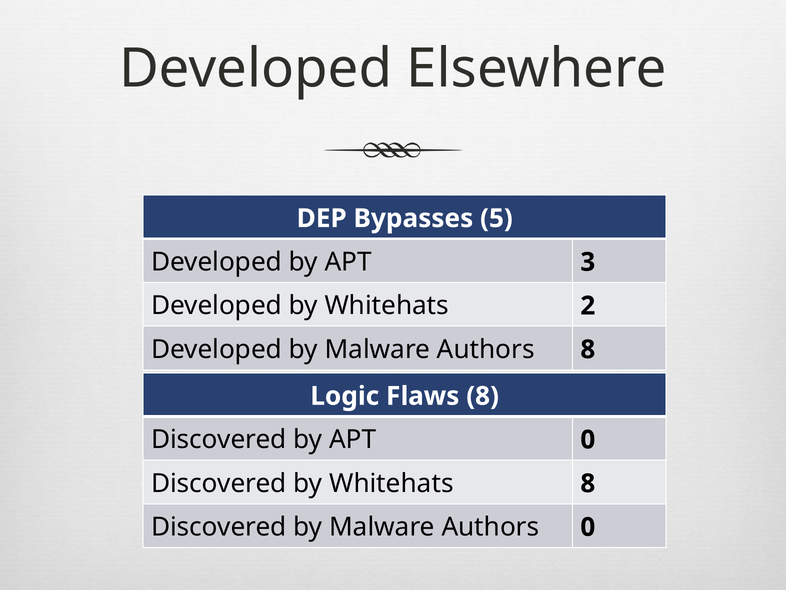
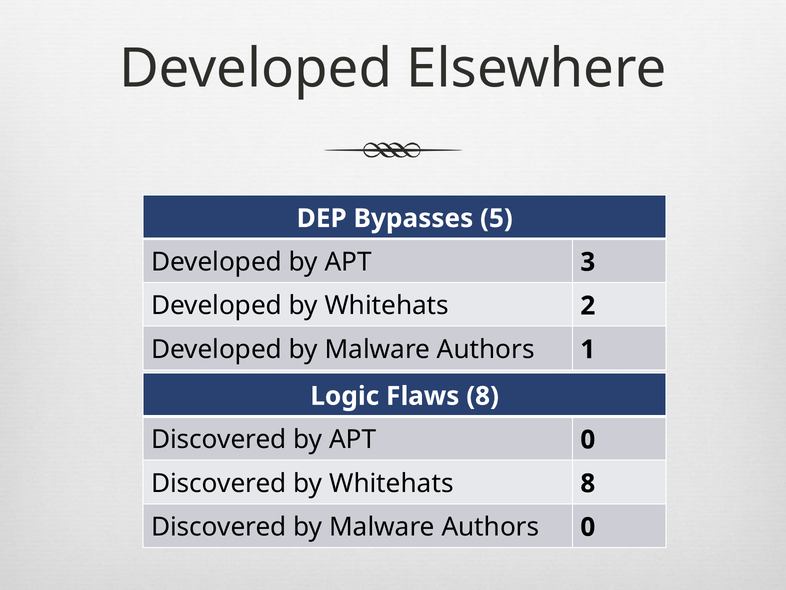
Authors 8: 8 -> 1 (588, 349)
